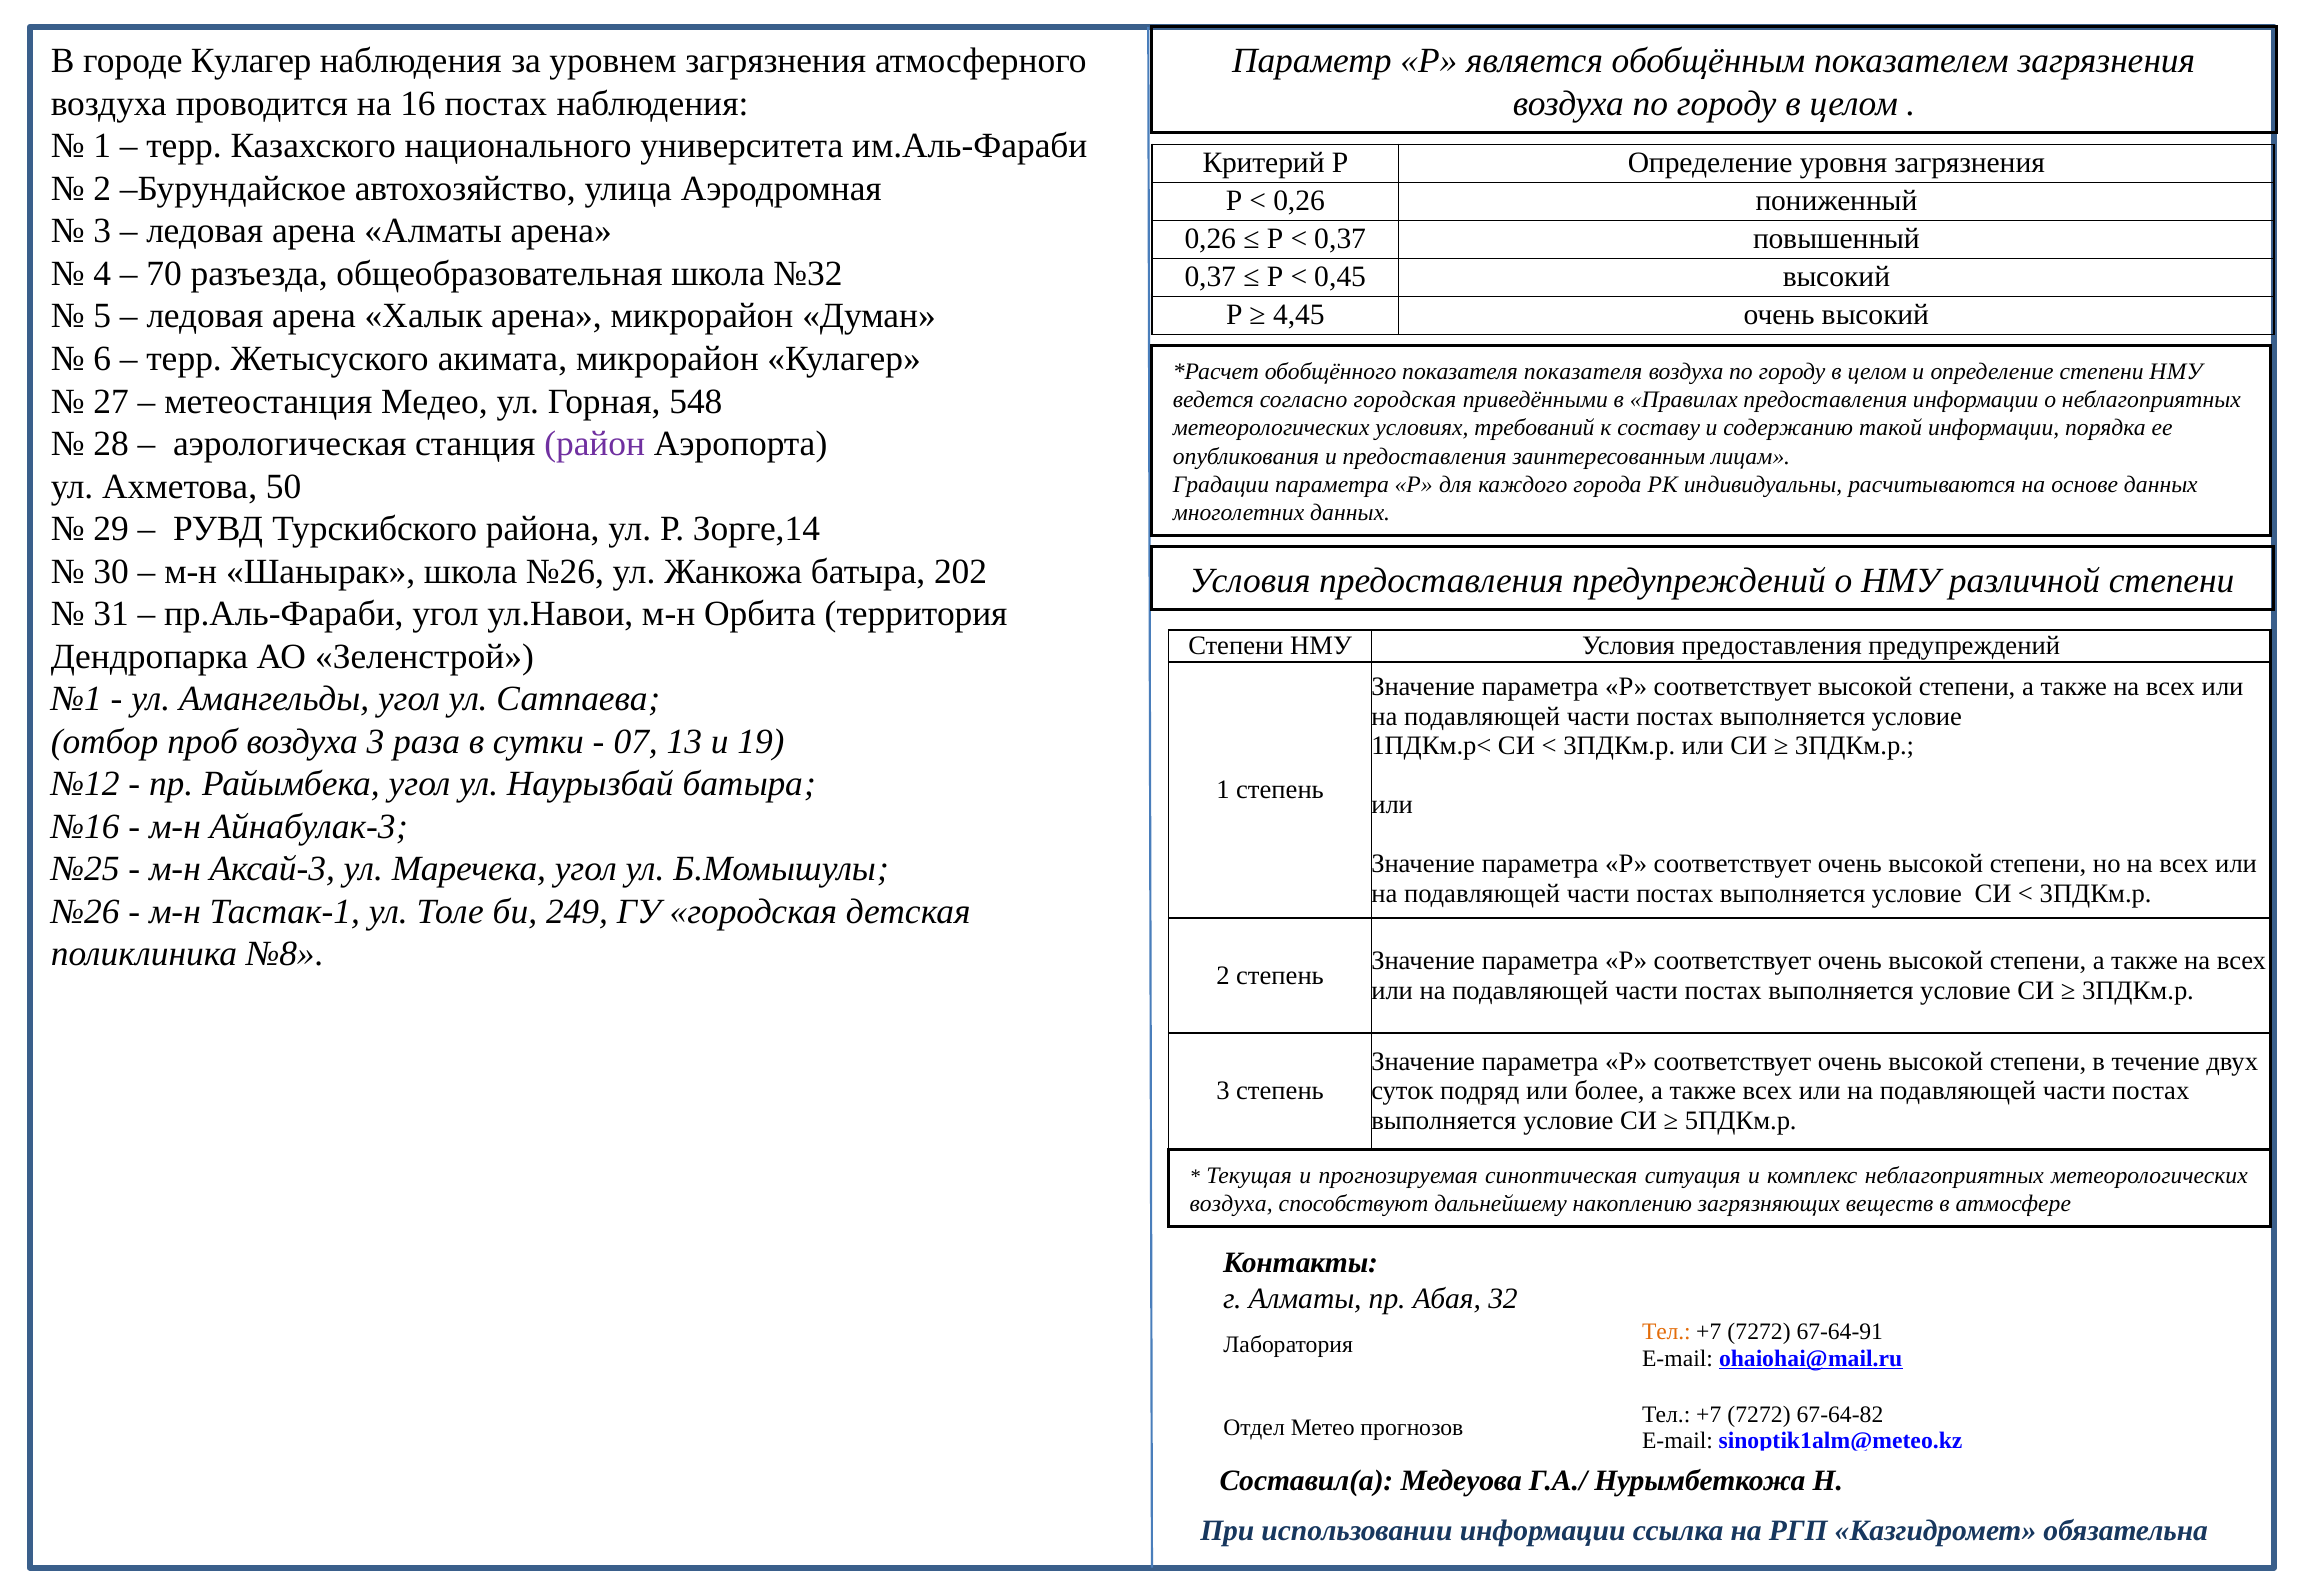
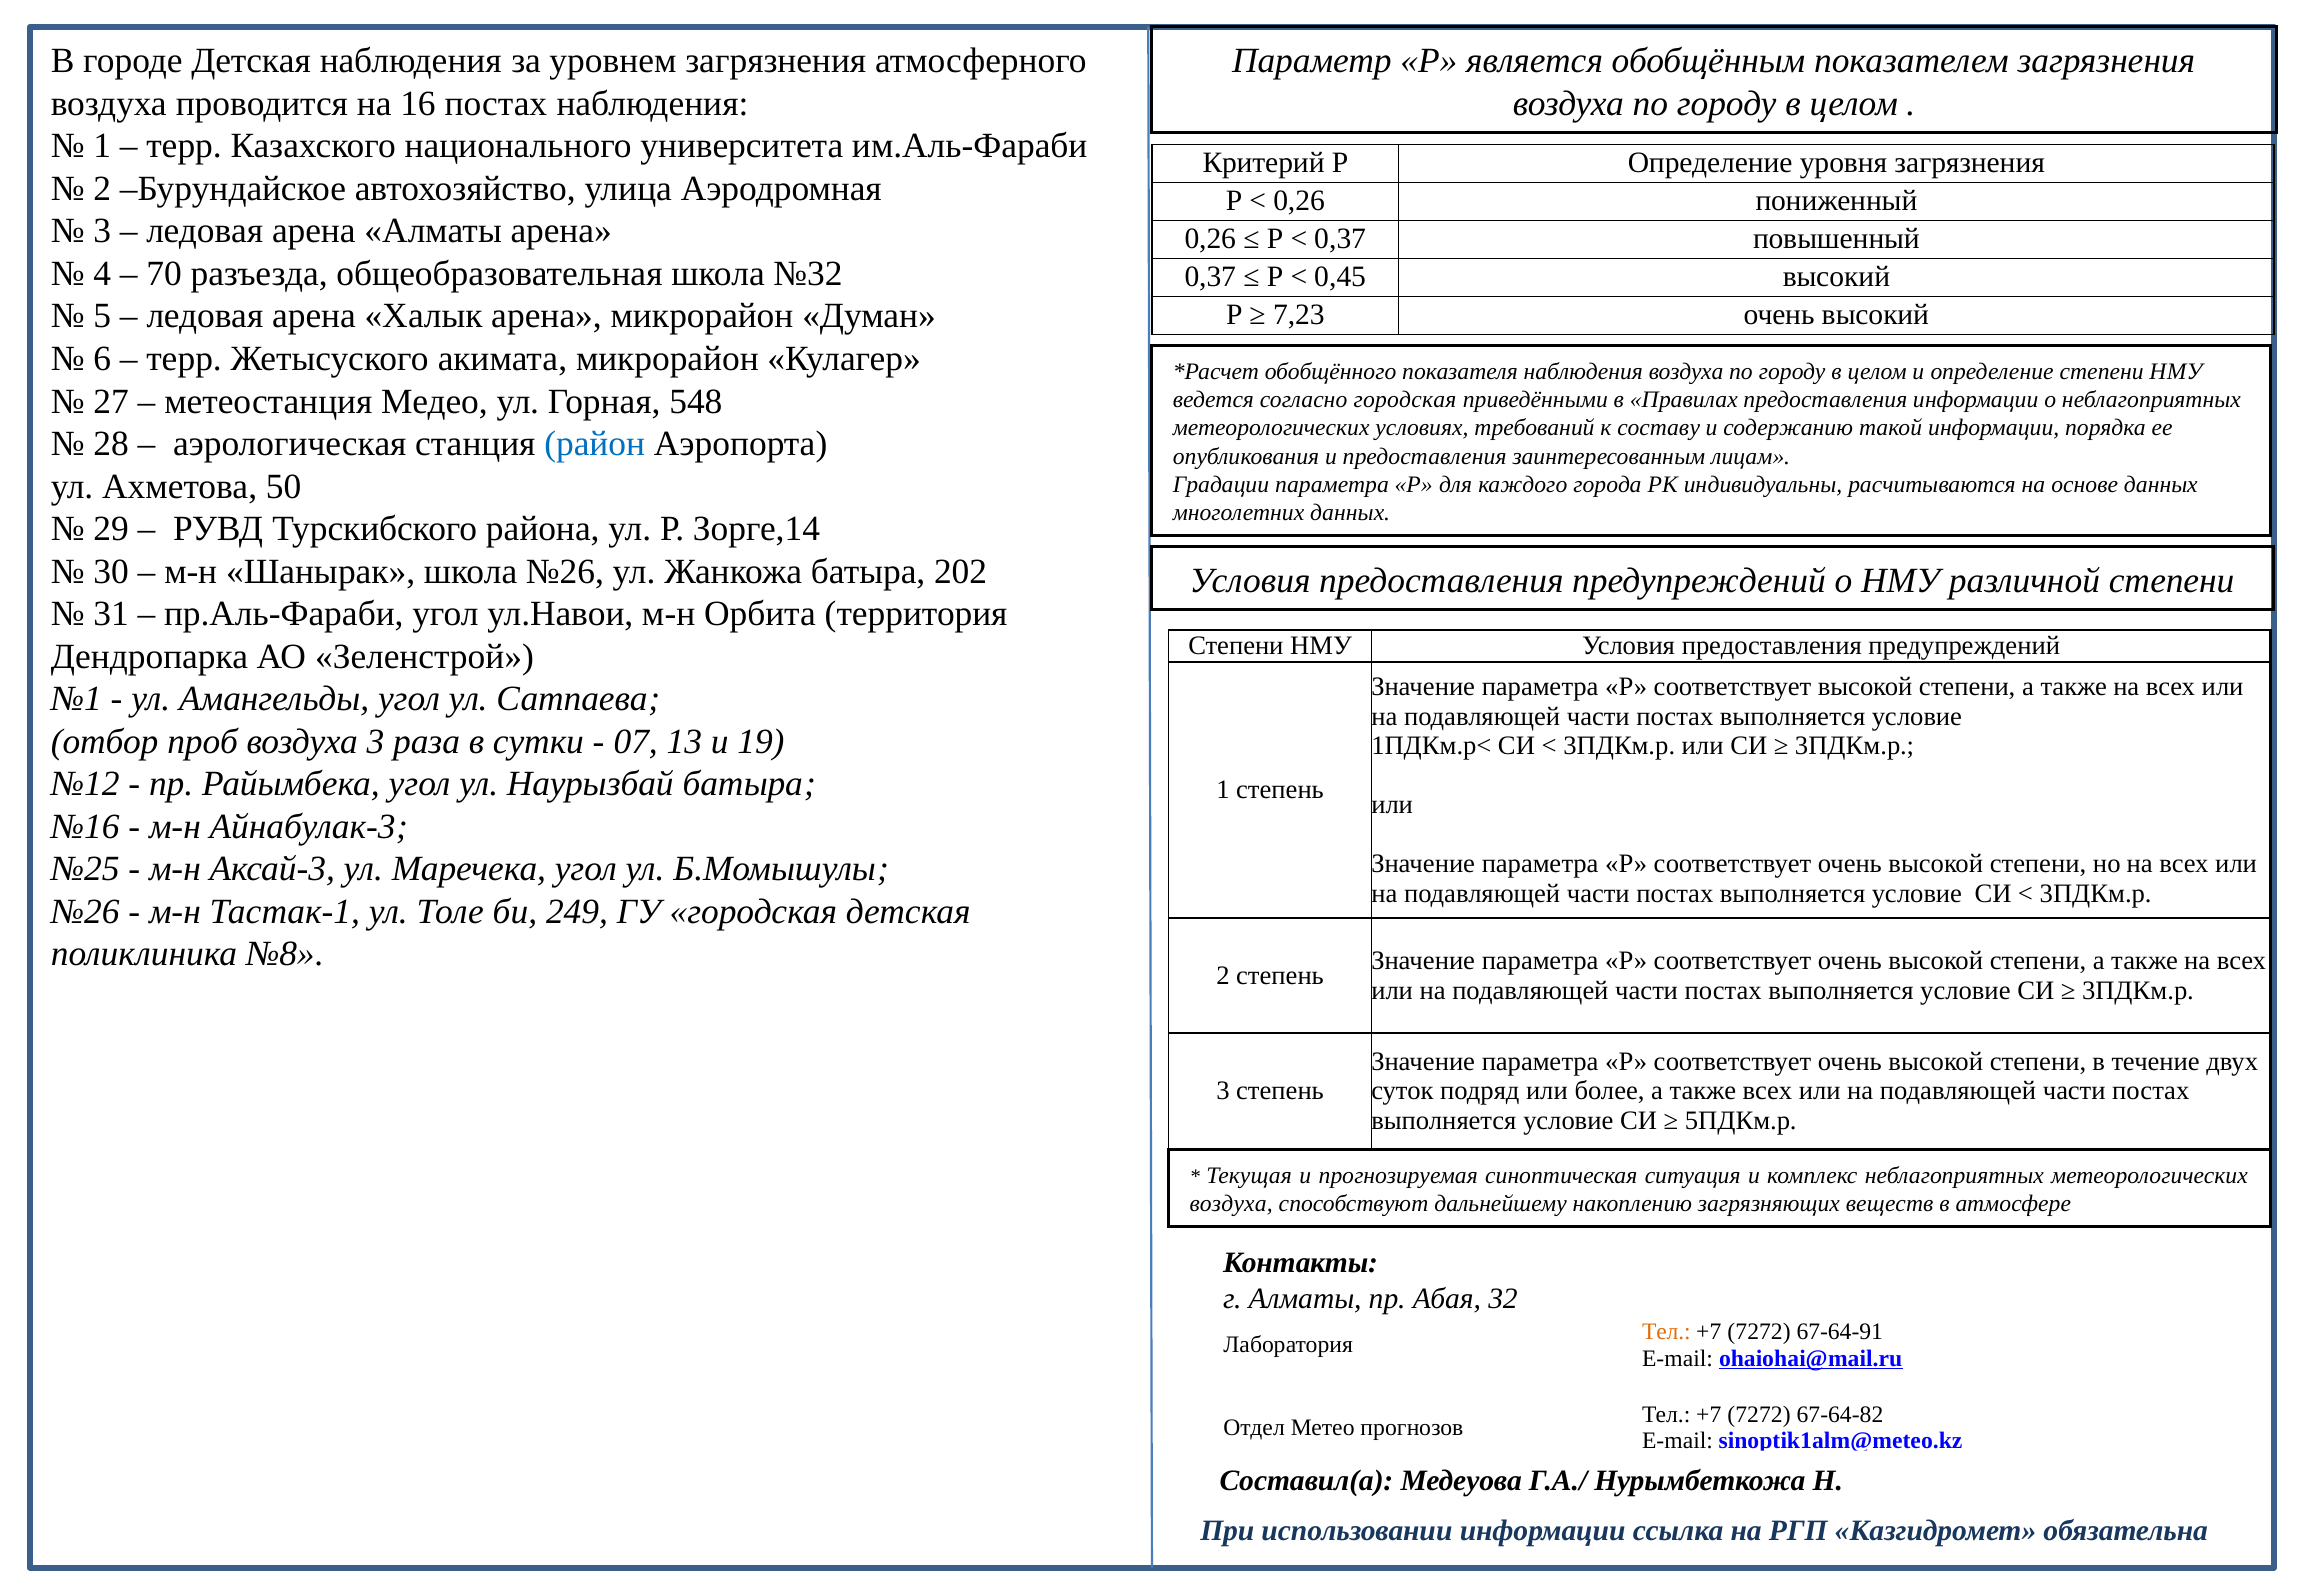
городе Кулагер: Кулагер -> Детская (251, 61)
4,45: 4,45 -> 7,23 (1299, 315)
показателя показателя: показателя -> наблюдения (1583, 371)
район colour: purple -> blue (595, 444)
